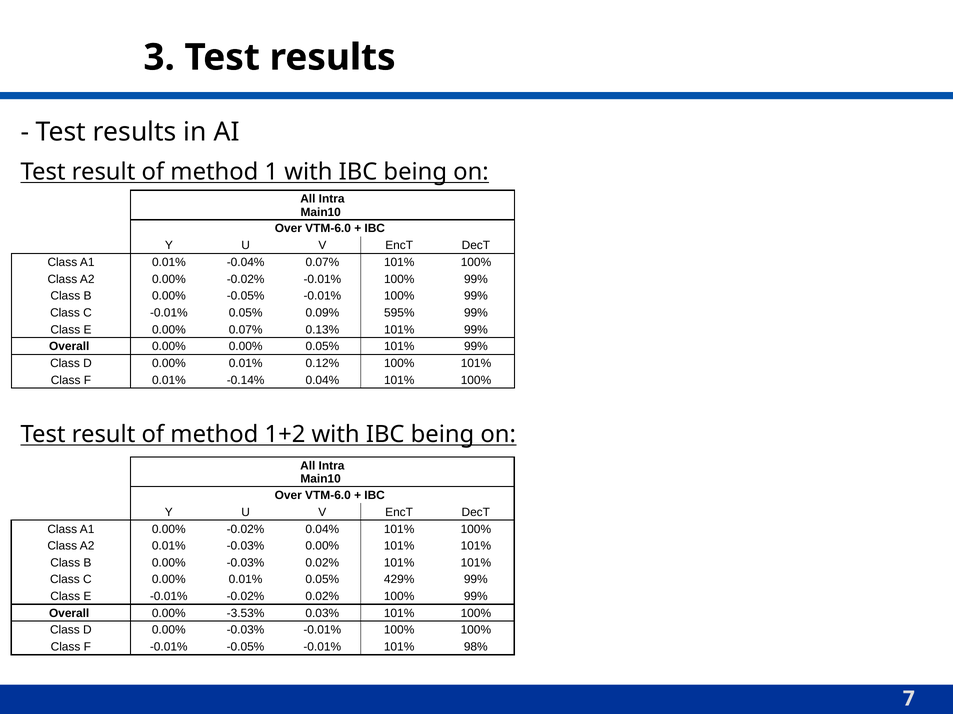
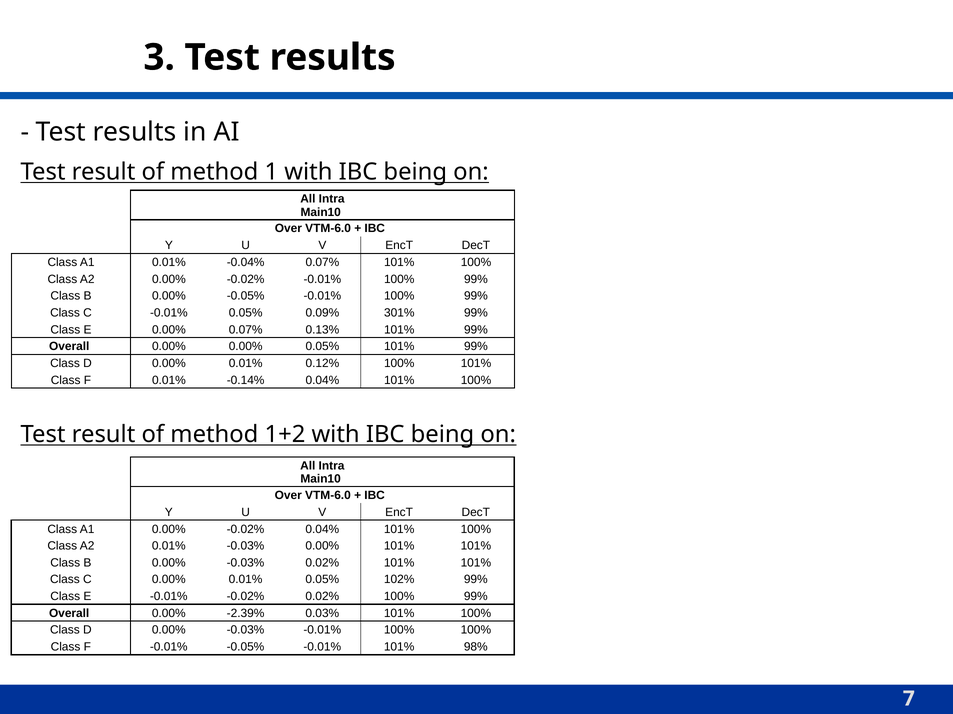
595%: 595% -> 301% (399, 313)
429%: 429% -> 102% (399, 580)
-3.53%: -3.53% -> -2.39% (246, 614)
